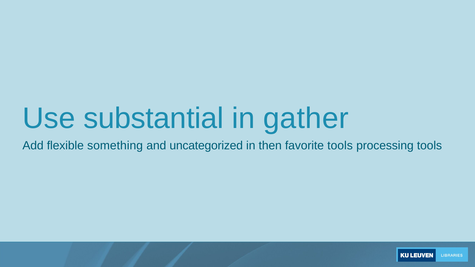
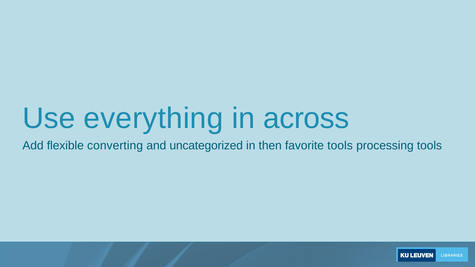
substantial: substantial -> everything (153, 118)
gather: gather -> across (306, 118)
something: something -> converting (115, 146)
